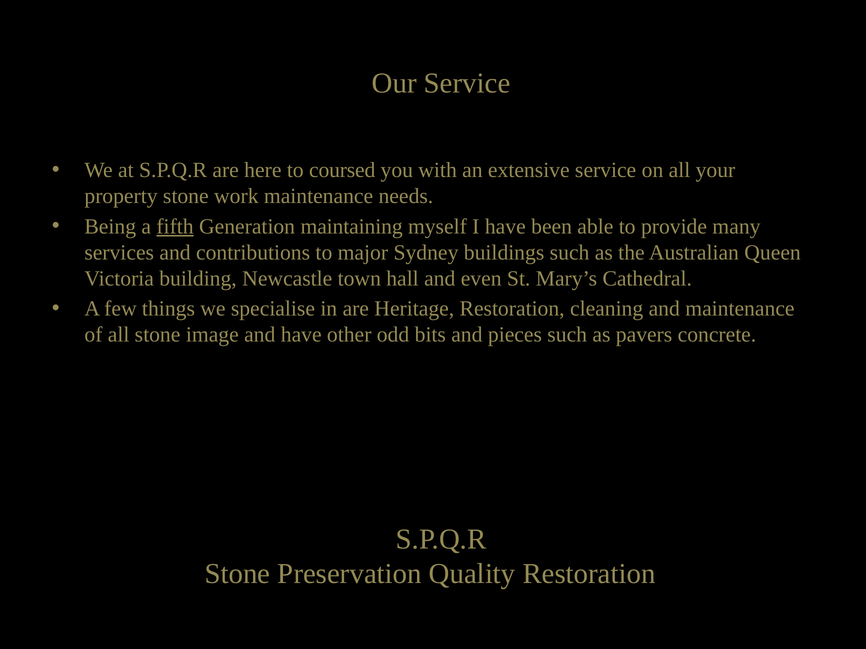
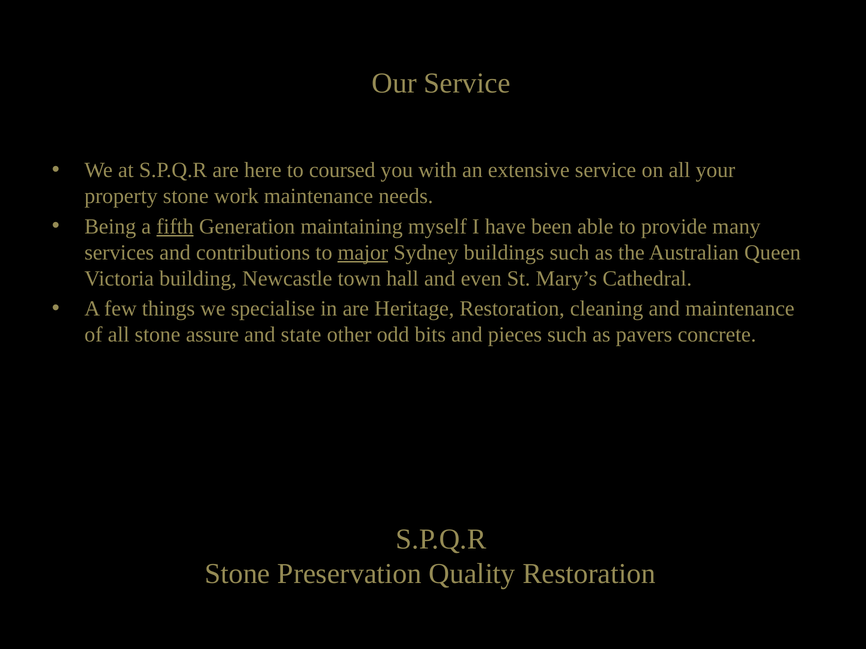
major underline: none -> present (363, 253)
image: image -> assure (212, 335)
and have: have -> state (301, 335)
